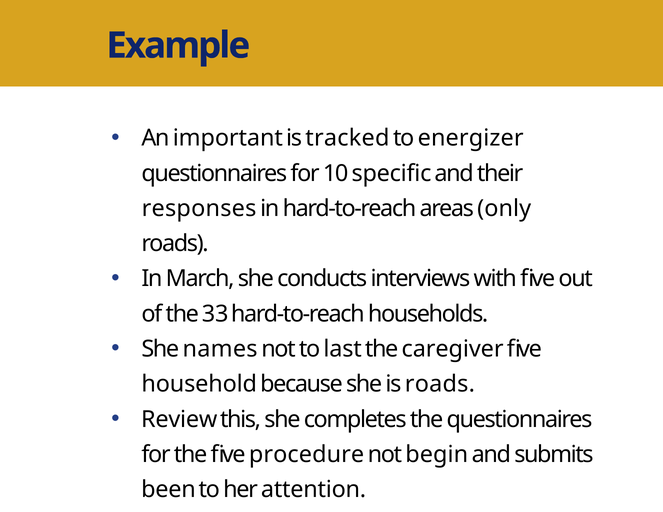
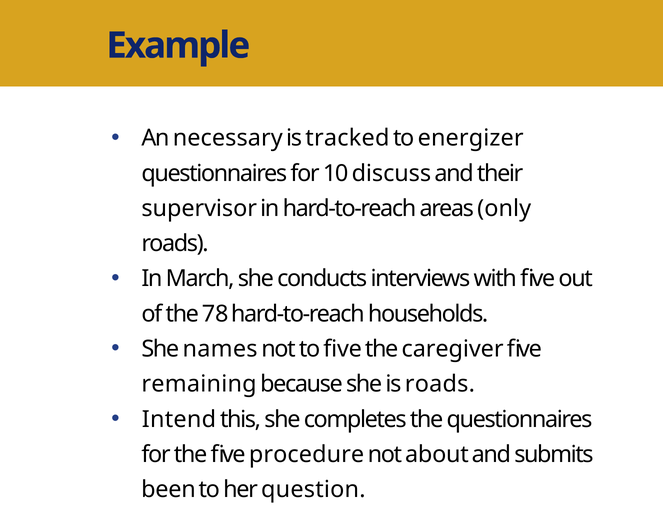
important: important -> necessary (228, 138)
specific: specific -> discuss (391, 173)
responses: responses -> supervisor (199, 209)
33: 33 -> 78 (215, 314)
to last: last -> five (343, 349)
household: household -> remaining (199, 384)
Review: Review -> Intend (179, 420)
begin: begin -> about (437, 455)
attention: attention -> question (313, 490)
